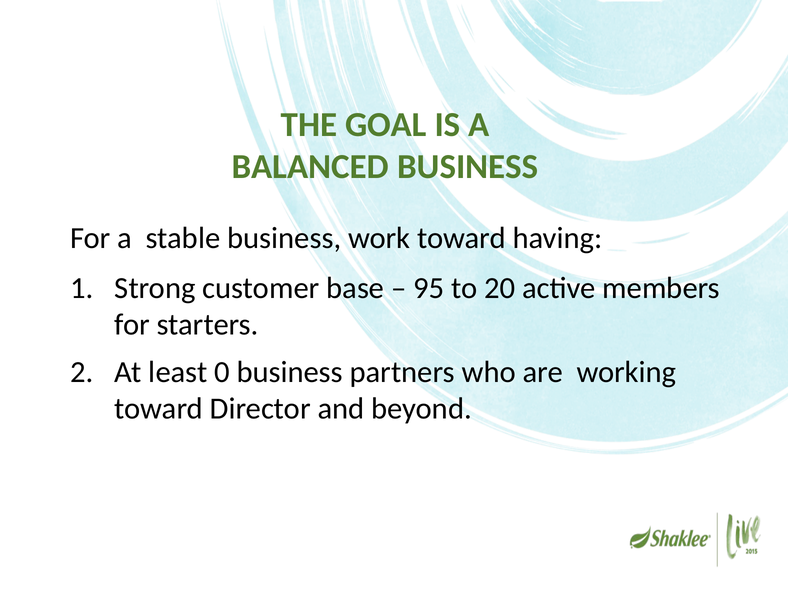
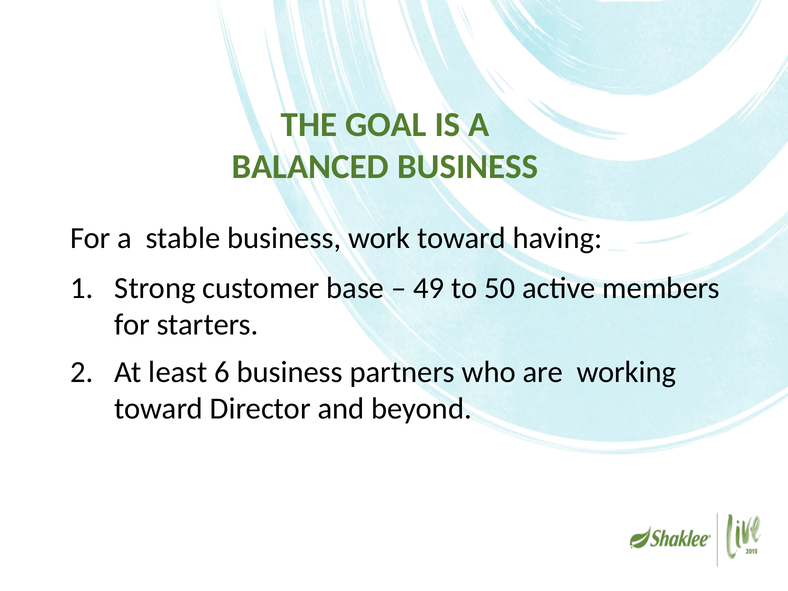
95: 95 -> 49 (429, 288)
20: 20 -> 50 (500, 288)
0: 0 -> 6 (222, 372)
